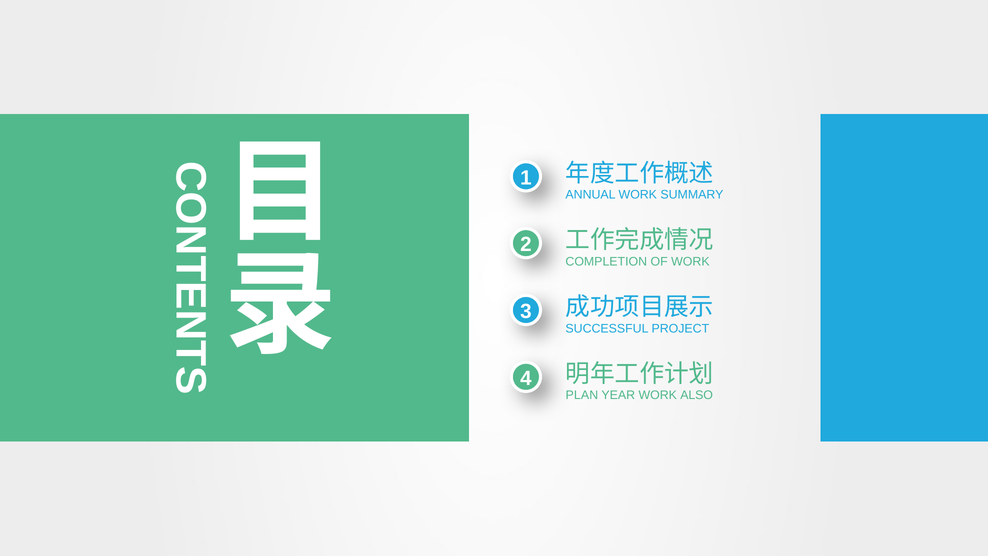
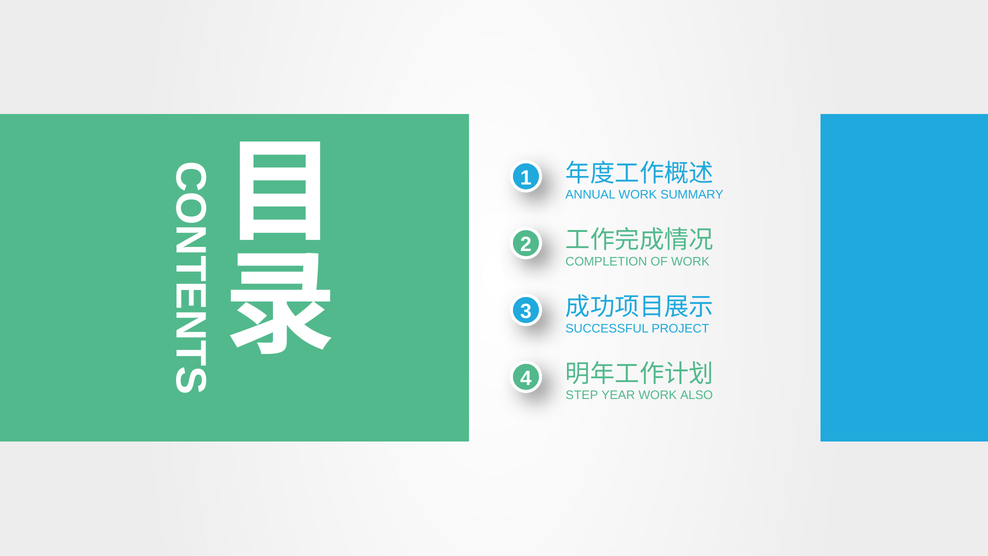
PLAN: PLAN -> STEP (582, 395)
